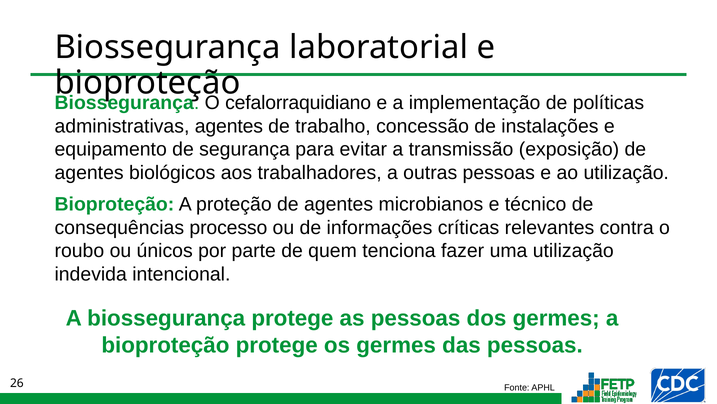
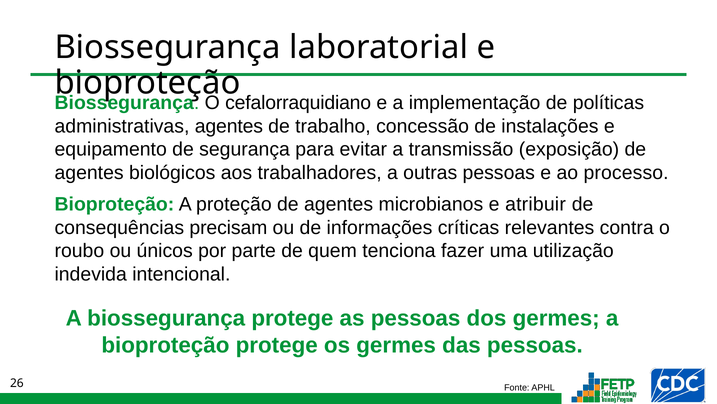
ao utilização: utilização -> processo (626, 172)
técnico: técnico -> atribuir (536, 204)
processo: processo -> precisam (228, 227)
